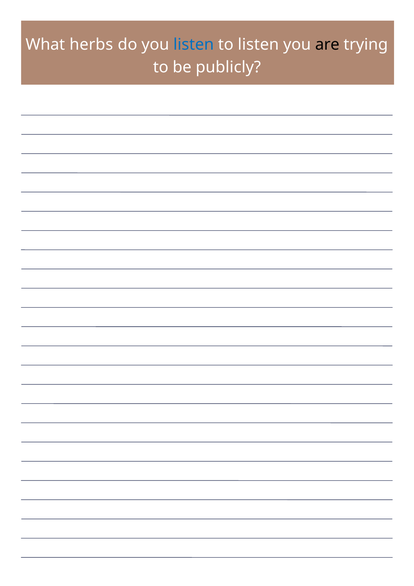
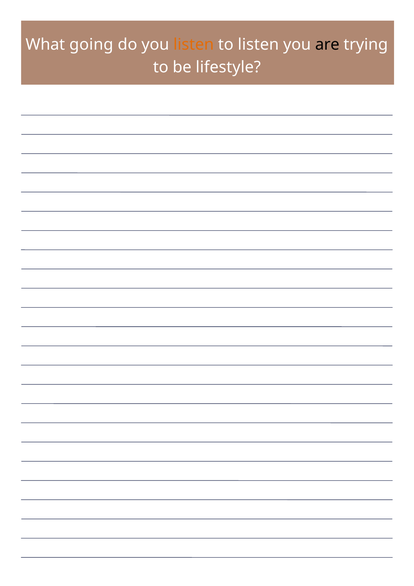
herbs: herbs -> going (91, 45)
listen colour: blue -> orange (194, 45)
publicly: publicly -> lifestyle (228, 67)
